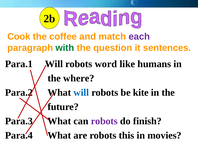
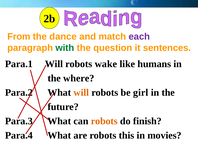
Cook: Cook -> From (19, 36)
coffee: coffee -> dance (63, 36)
word: word -> wake (106, 64)
will colour: blue -> orange (81, 92)
kite: kite -> girl (141, 92)
robots colour: purple -> orange (104, 121)
